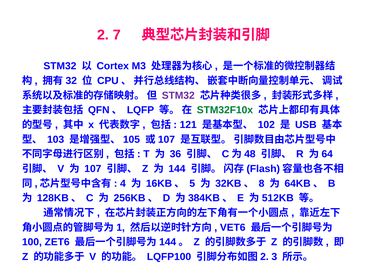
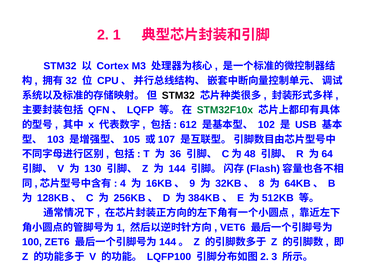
7: 7 -> 1 (117, 35)
STM32 colour: purple -> black (178, 96)
121: 121 -> 612 (188, 125)
107: 107 -> 130 (93, 169)
5: 5 -> 9 (192, 184)
